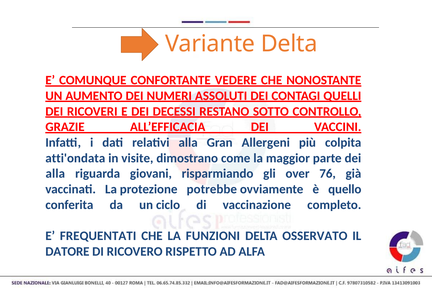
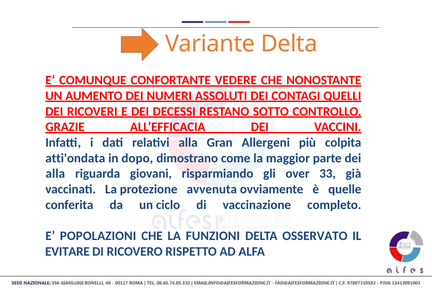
visite: visite -> dopo (137, 158)
76: 76 -> 33 (328, 174)
potrebbe: potrebbe -> avvenuta (212, 189)
quello: quello -> quelle (345, 189)
FREQUENTATI: FREQUENTATI -> POPOLAZIONI (98, 236)
DATORE: DATORE -> EVITARE (67, 251)
